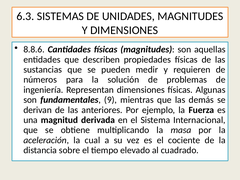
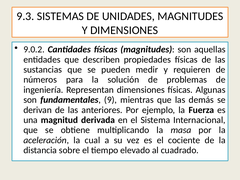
6.3: 6.3 -> 9.3 (25, 16)
8.8.6: 8.8.6 -> 9.0.2 (34, 49)
